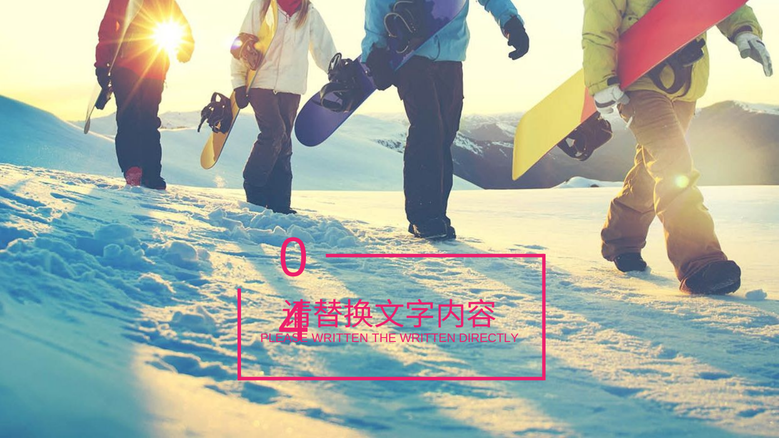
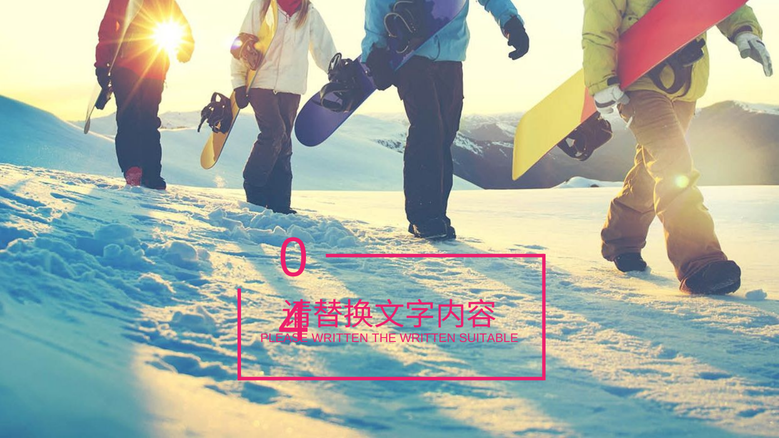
DIRECTLY: DIRECTLY -> SUITABLE (489, 338)
